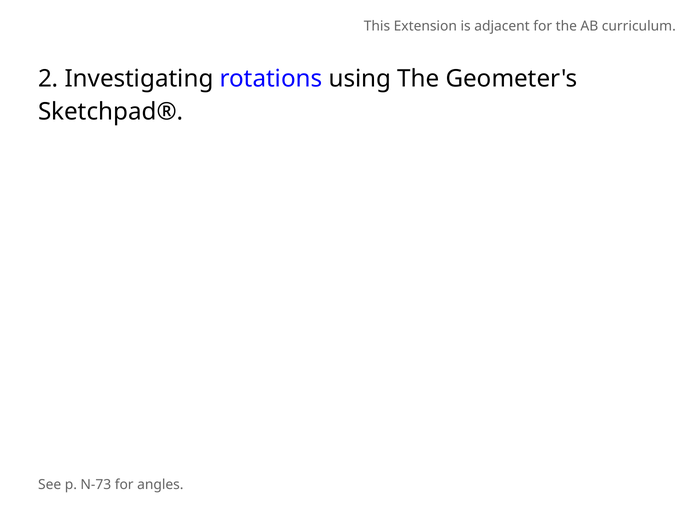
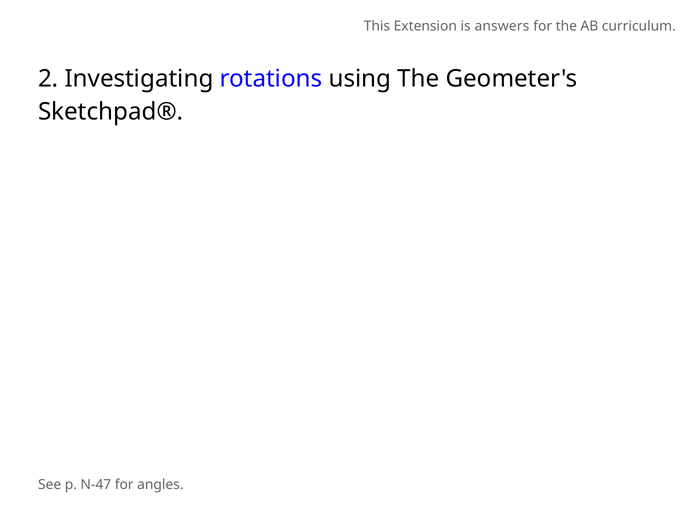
adjacent: adjacent -> answers (502, 26)
N-73: N-73 -> N-47 (96, 485)
